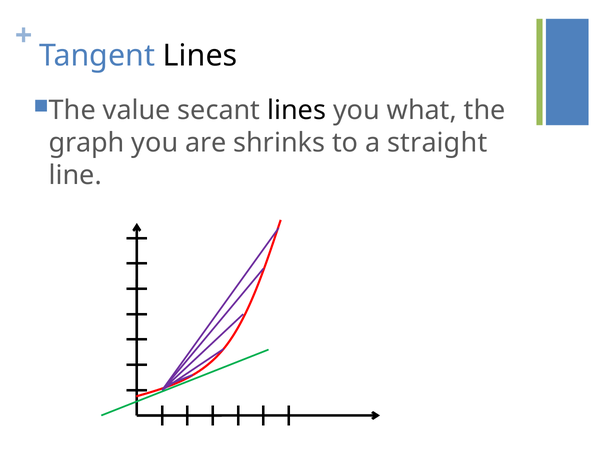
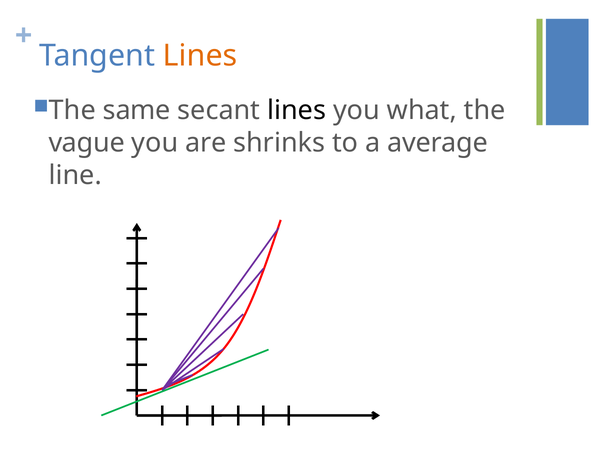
Lines colour: black -> orange (200, 56)
value: value -> same (137, 110)
graph: graph -> vague (87, 143)
straight: straight -> average (438, 143)
